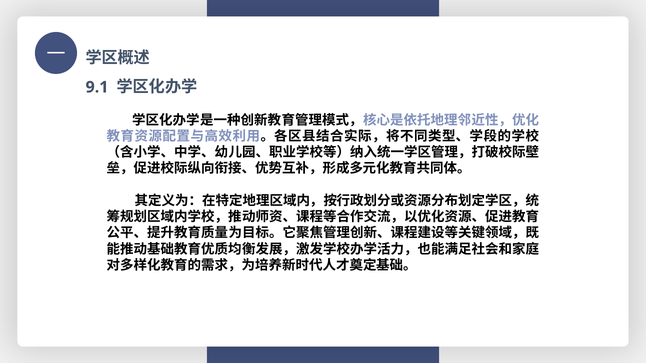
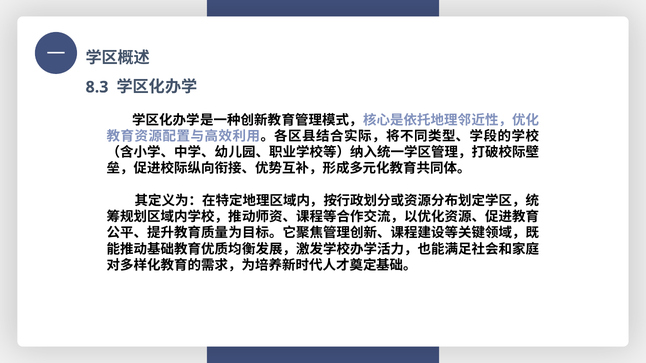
9.1: 9.1 -> 8.3 (97, 87)
